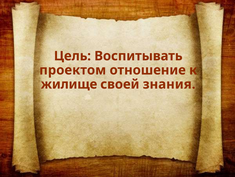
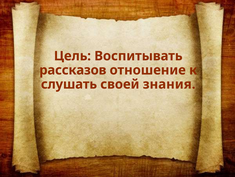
проектом: проектом -> рассказов (73, 70)
жилище: жилище -> слушать (69, 84)
